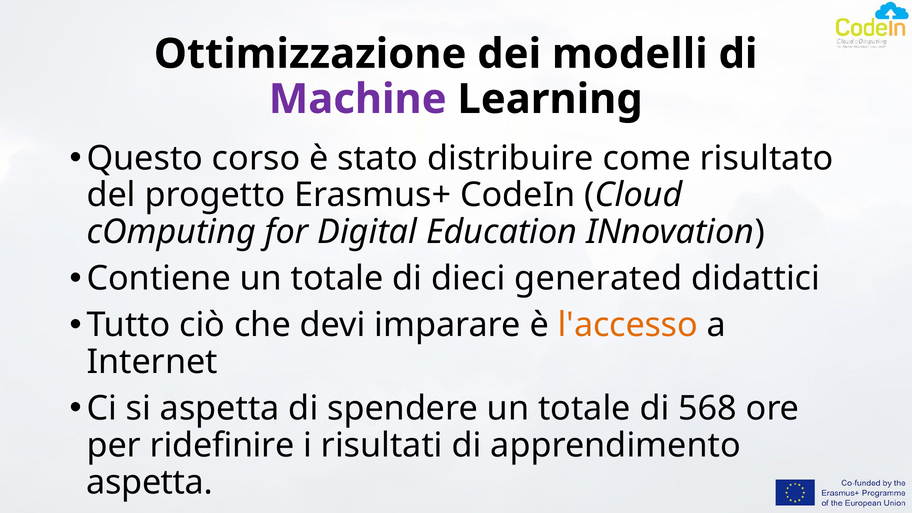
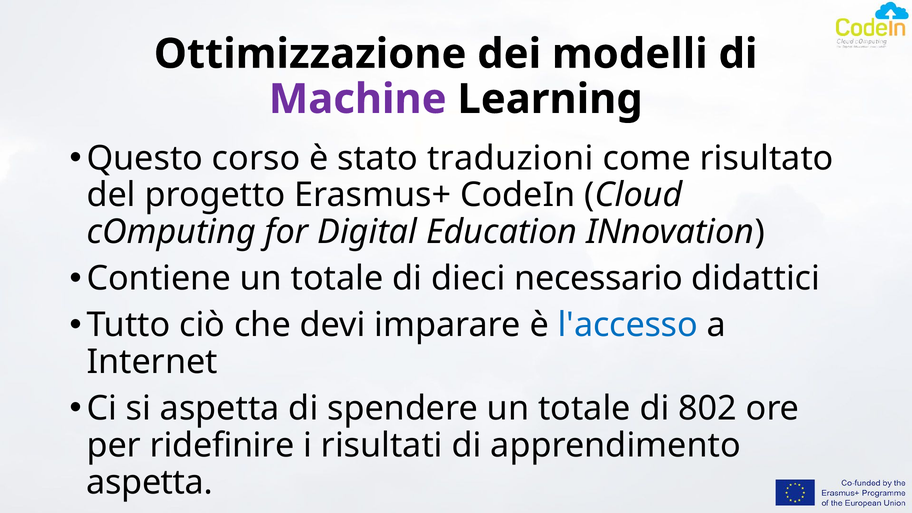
distribuire: distribuire -> traduzioni (510, 158)
generated: generated -> necessario (599, 279)
l'accesso colour: orange -> blue (628, 325)
568: 568 -> 802 (708, 408)
